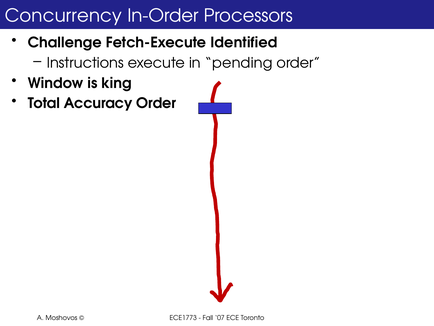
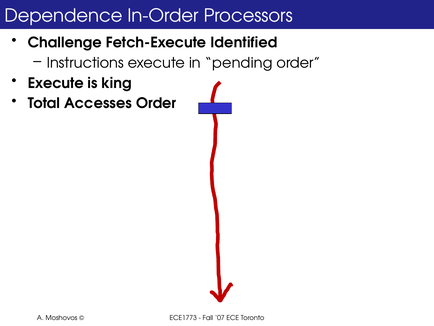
Concurrency: Concurrency -> Dependence (63, 16)
Window: Window -> Execute (56, 83)
Accuracy: Accuracy -> Accesses (98, 103)
